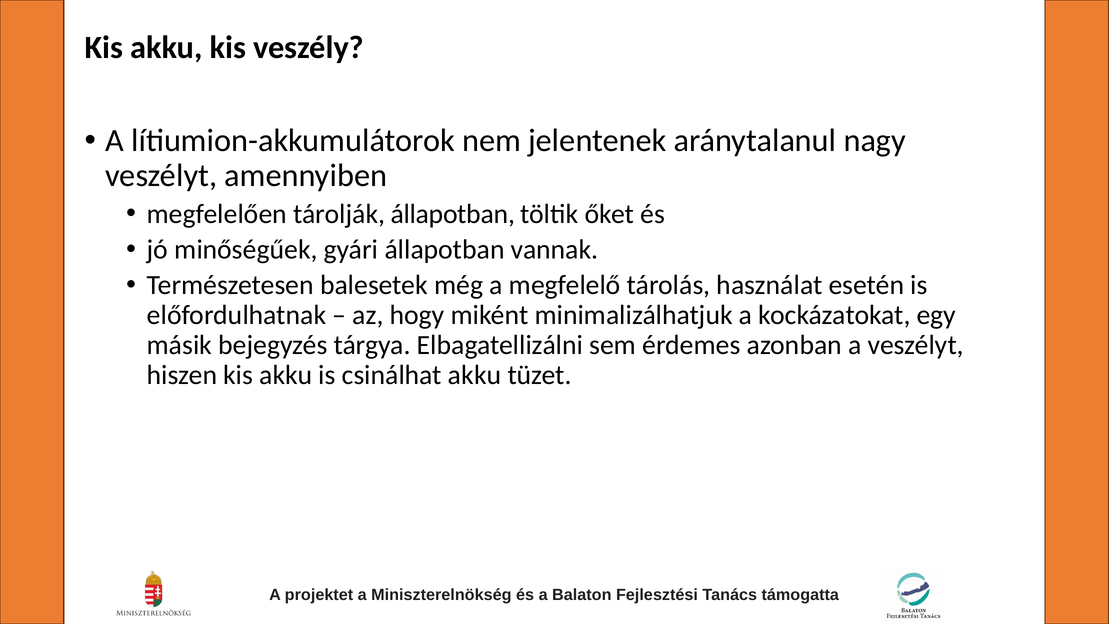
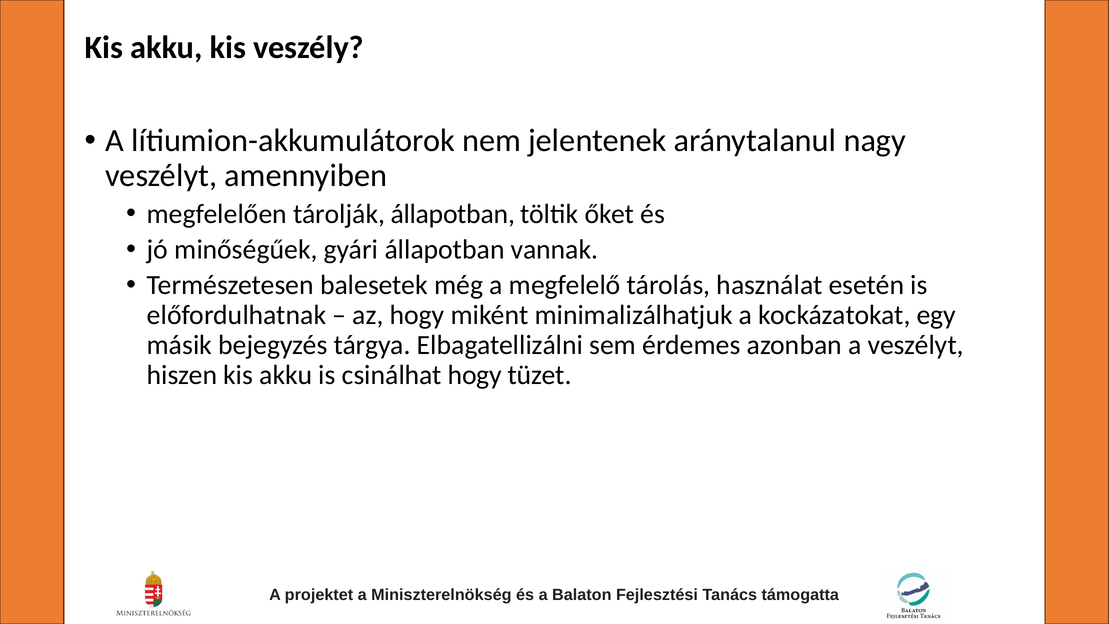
csinálhat akku: akku -> hogy (475, 375)
